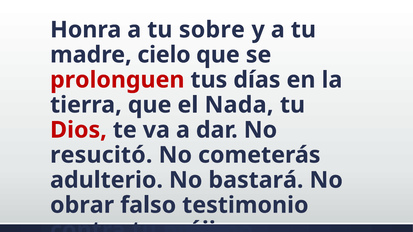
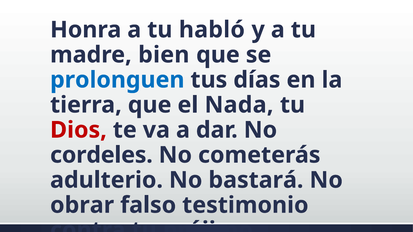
sobre: sobre -> habló (212, 30)
cielo: cielo -> bien (164, 55)
prolonguen colour: red -> blue (117, 80)
resucitó: resucitó -> cordeles (101, 155)
